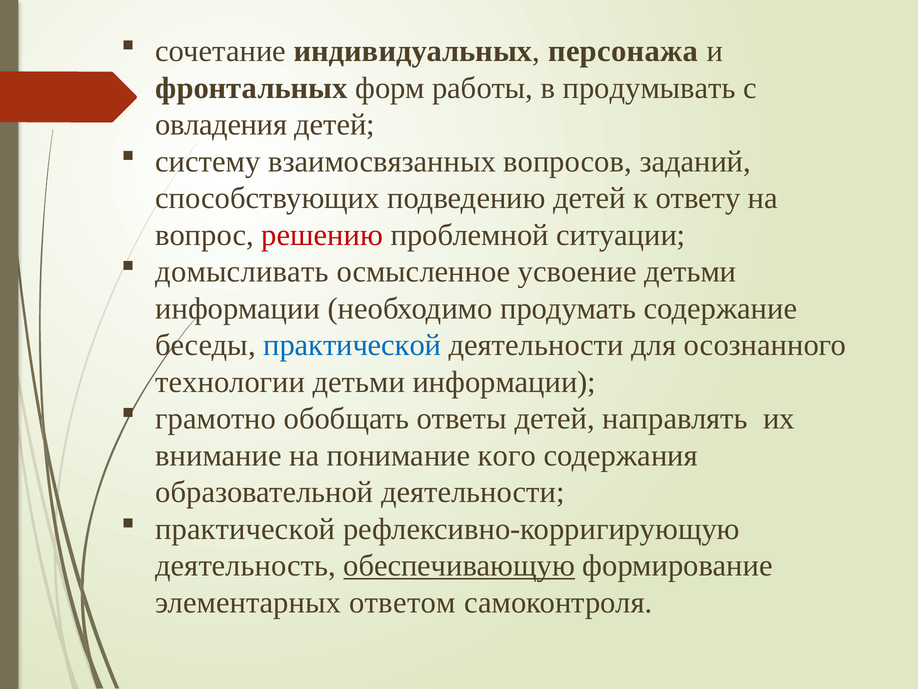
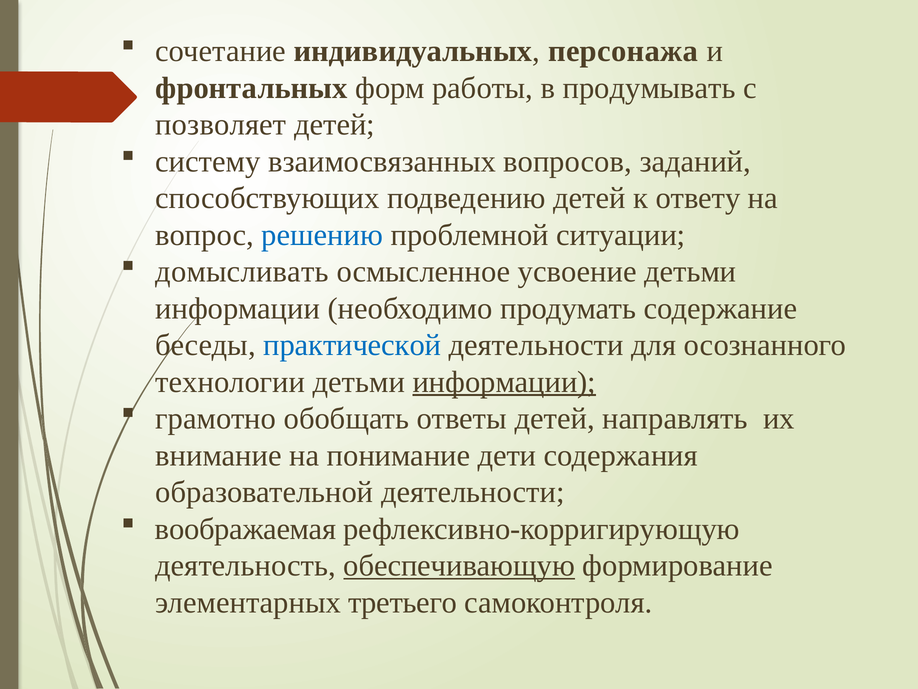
овладения: овладения -> позволяет (221, 125)
решению colour: red -> blue (322, 235)
информации underline: none -> present (504, 382)
кого: кого -> дети (507, 455)
практической: практической -> воображаемая (246, 529)
ответом: ответом -> третьего (403, 602)
